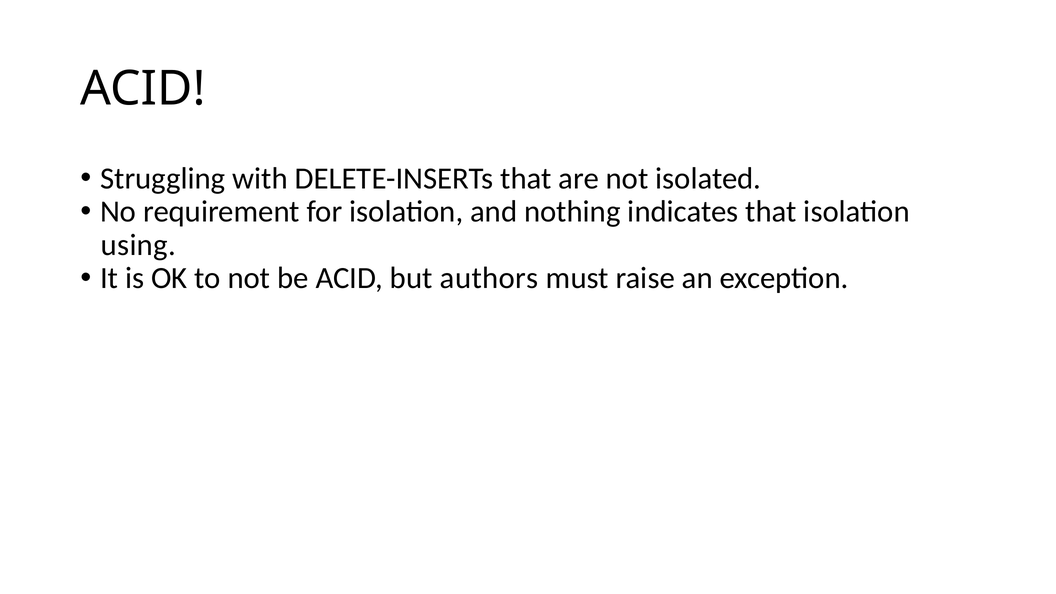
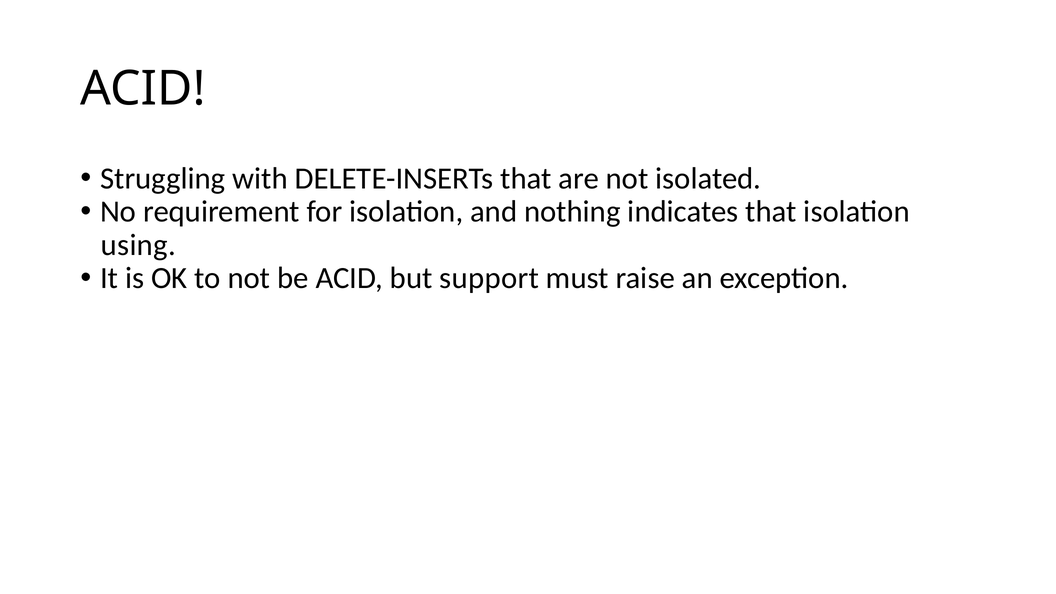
authors: authors -> support (489, 278)
